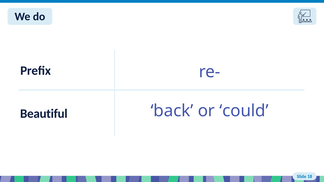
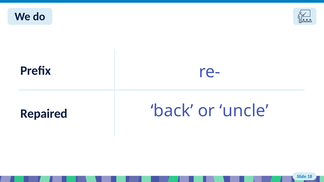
Beautiful: Beautiful -> Repaired (44, 114)
could: could -> uncle (244, 111)
